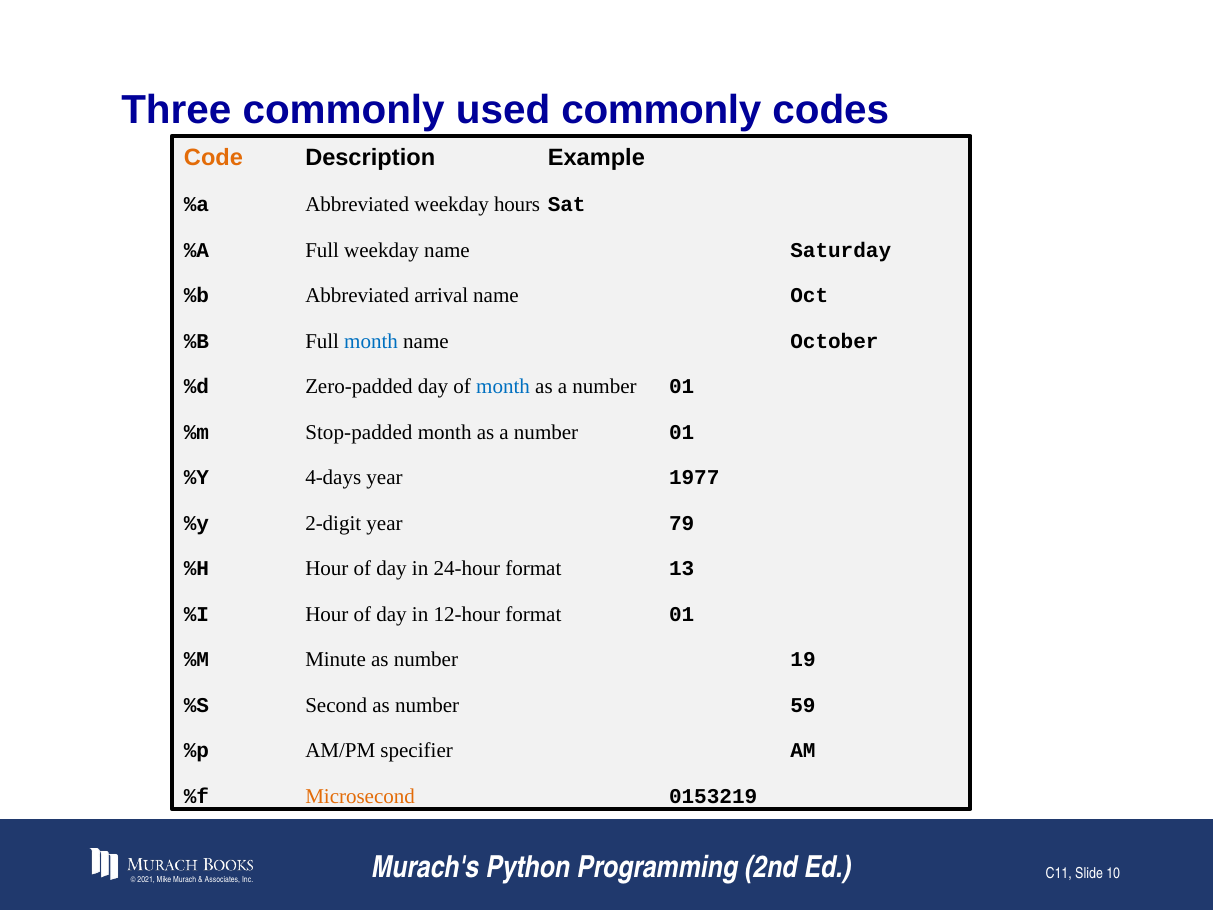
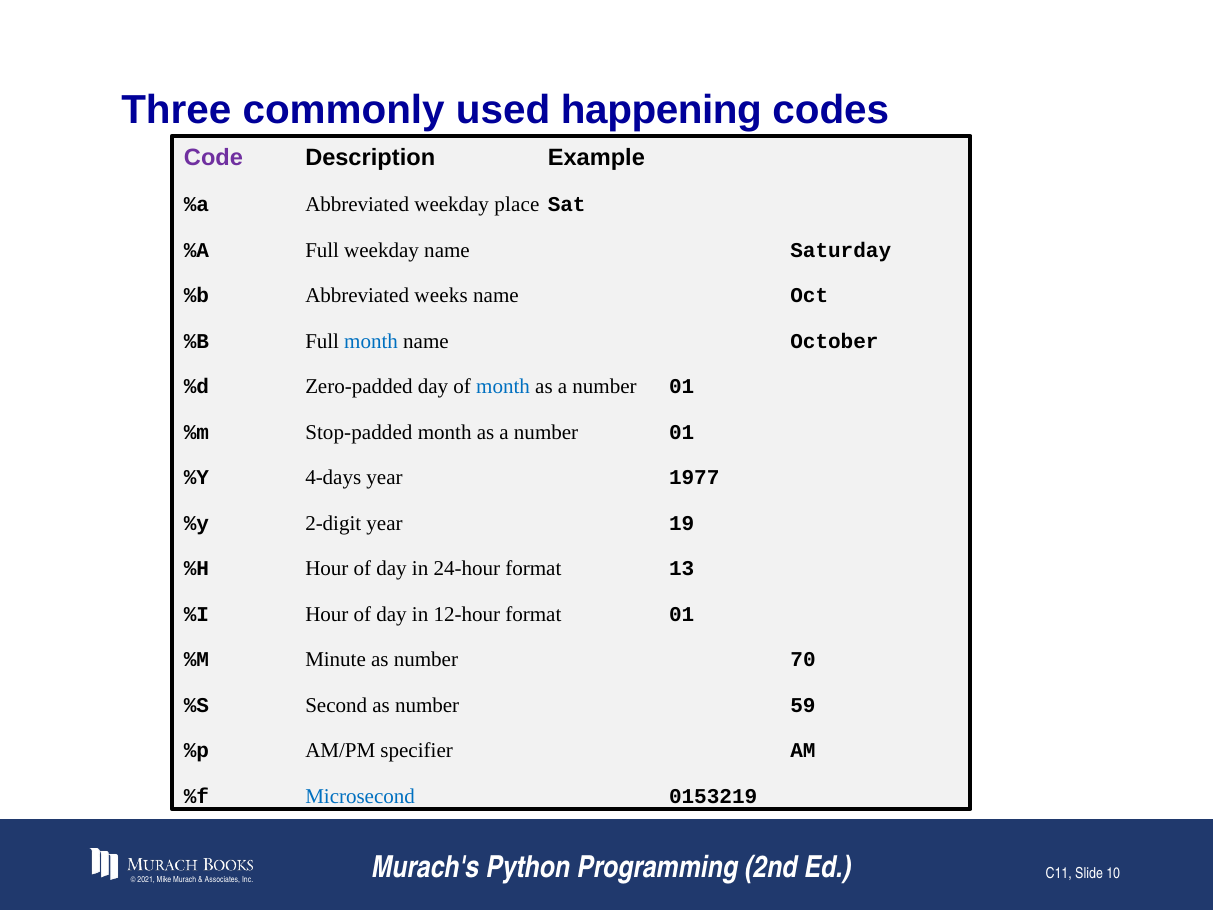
used commonly: commonly -> happening (661, 110)
Code colour: orange -> purple (213, 158)
hours: hours -> place (517, 205)
arrival: arrival -> weeks (441, 296)
79: 79 -> 19 (682, 523)
19: 19 -> 70 (803, 660)
Microsecond colour: orange -> blue (360, 796)
